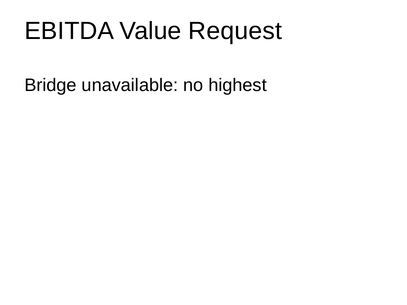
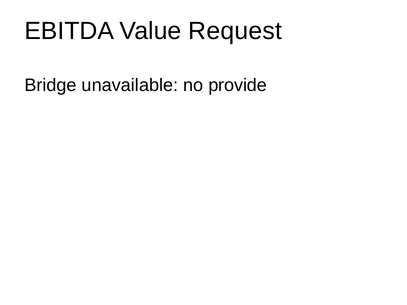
highest: highest -> provide (238, 85)
